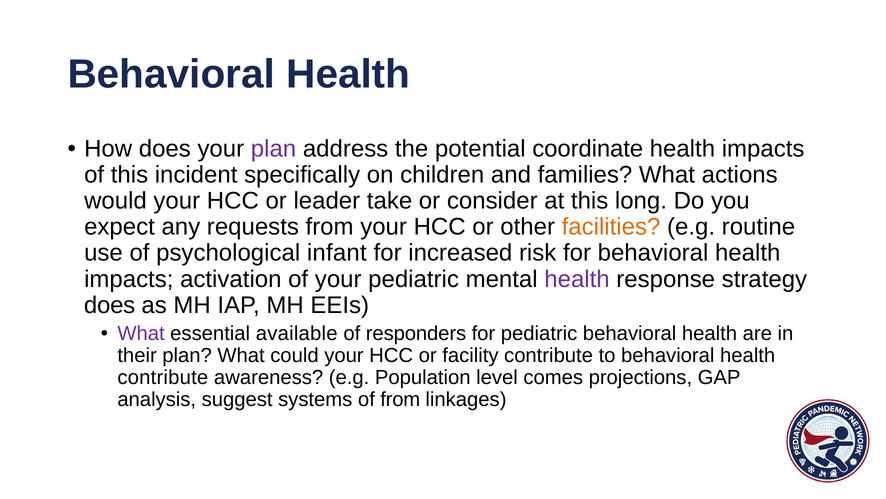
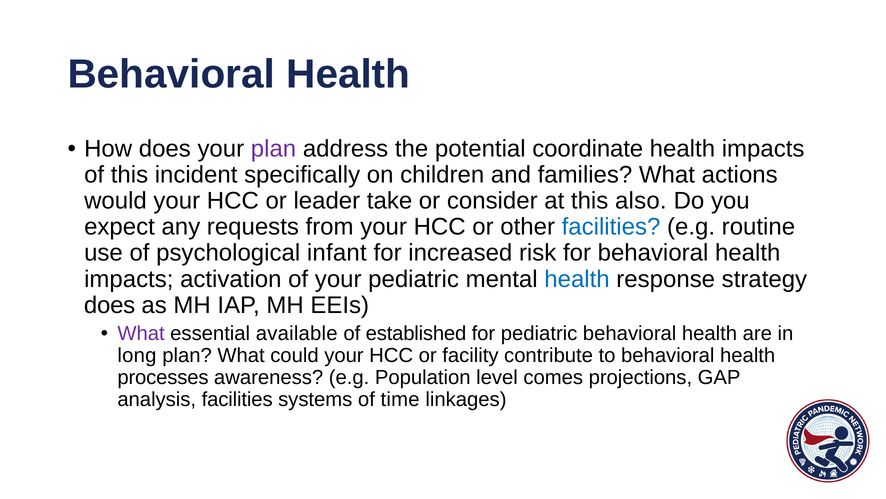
long: long -> also (641, 201)
facilities colour: orange -> blue (611, 227)
health colour: purple -> blue (577, 279)
responders: responders -> established (416, 333)
their: their -> long (137, 355)
contribute: contribute -> processes (163, 377)
analysis suggest: suggest -> facilities (237, 399)
of from: from -> time (400, 399)
